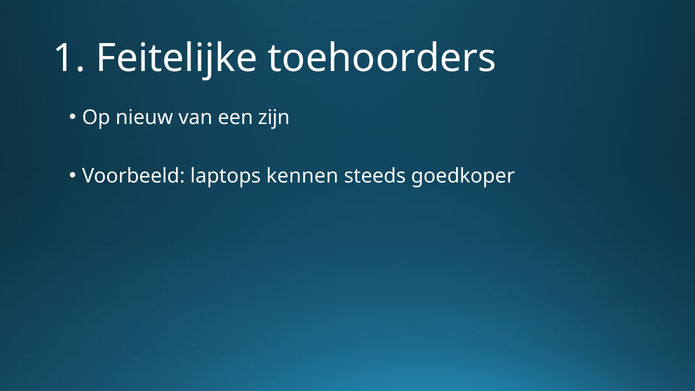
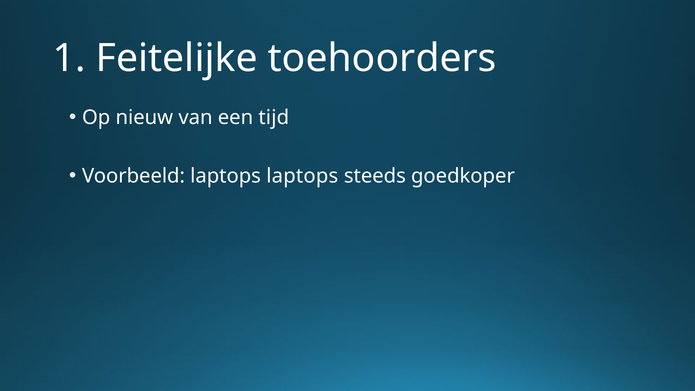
zijn: zijn -> tijd (274, 118)
laptops kennen: kennen -> laptops (302, 176)
